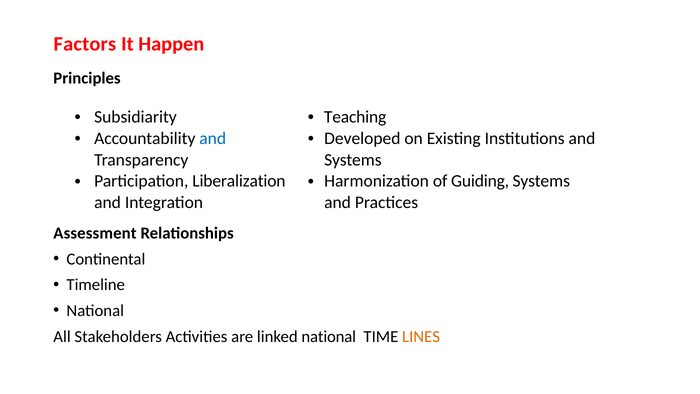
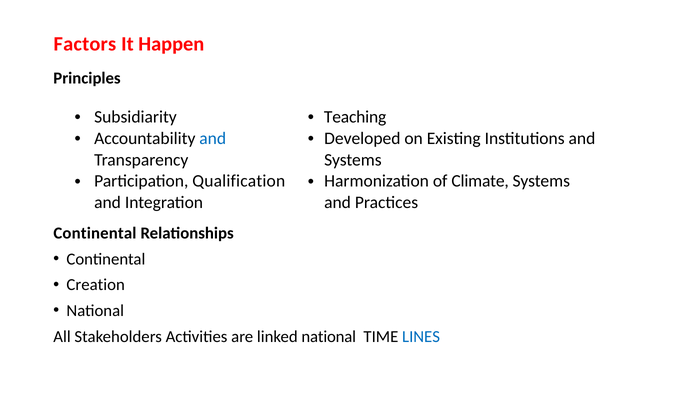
Liberalization: Liberalization -> Qualification (239, 181)
Guiding: Guiding -> Climate (480, 181)
Assessment: Assessment -> Continental (95, 233)
Timeline: Timeline -> Creation (96, 285)
LINES colour: orange -> blue (421, 336)
